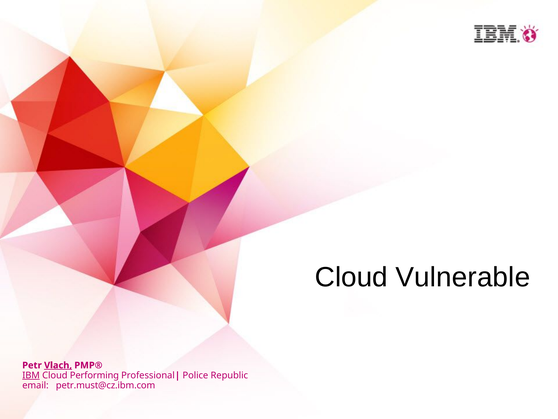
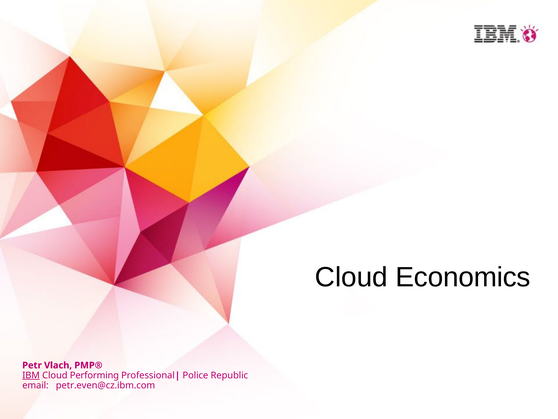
Vulnerable: Vulnerable -> Economics (463, 277)
Vlach underline: present -> none (58, 365)
petr.must@cz.ibm.com: petr.must@cz.ibm.com -> petr.even@cz.ibm.com (106, 385)
